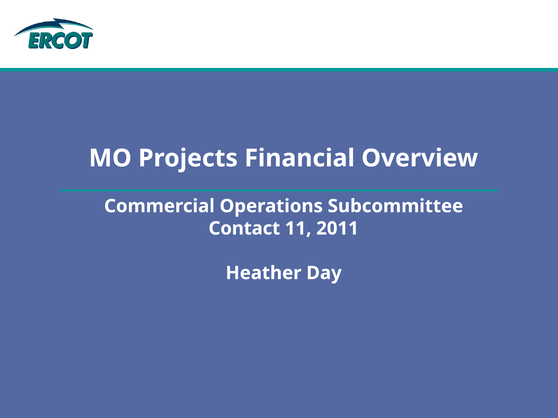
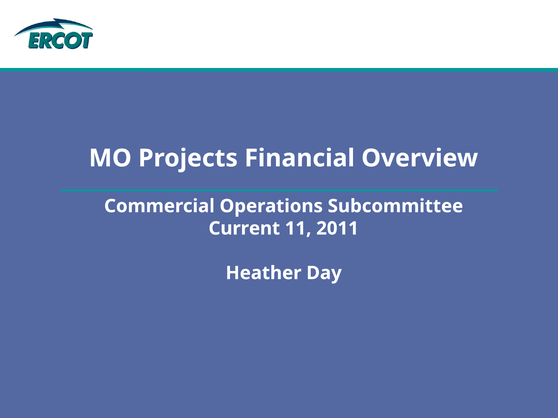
Contact: Contact -> Current (244, 229)
